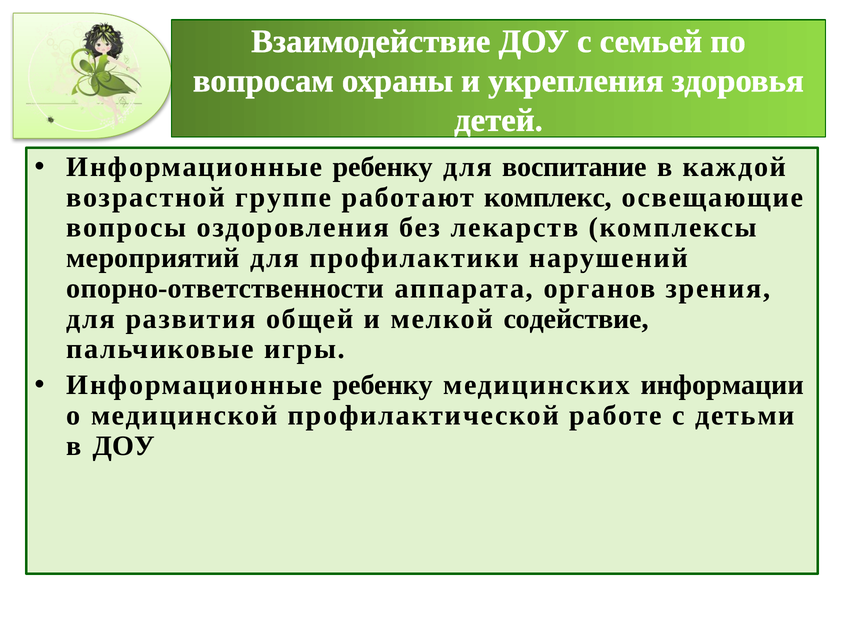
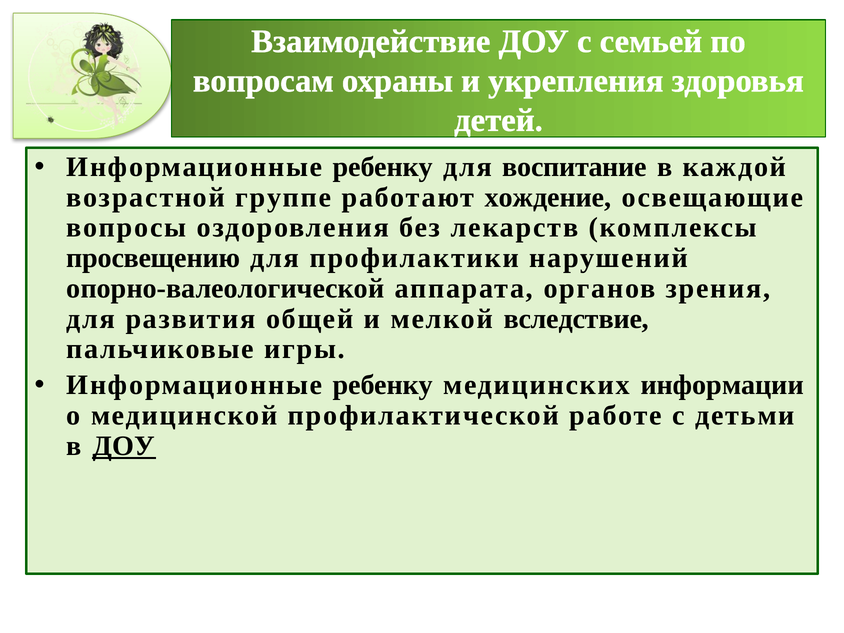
комплекс: комплекс -> хождение (548, 197)
мероприятий: мероприятий -> просвещению (153, 258)
опорно-ответственности: опорно-ответственности -> опорно-валеологической (225, 288)
содействие: содействие -> вследствие (576, 319)
ДОУ underline: none -> present (124, 446)
